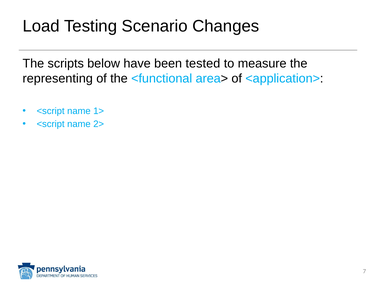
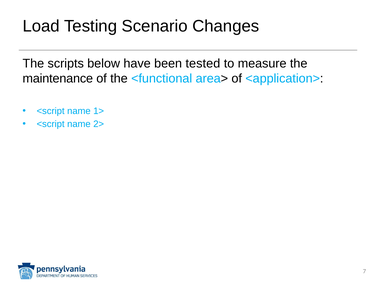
representing: representing -> maintenance (58, 79)
